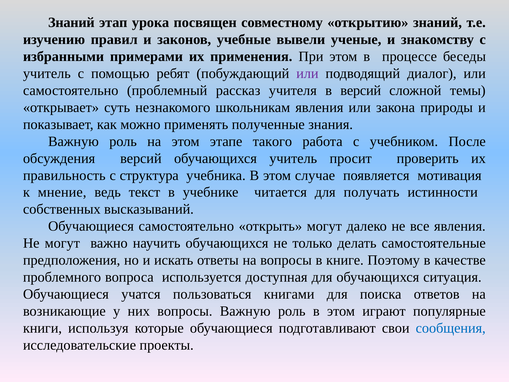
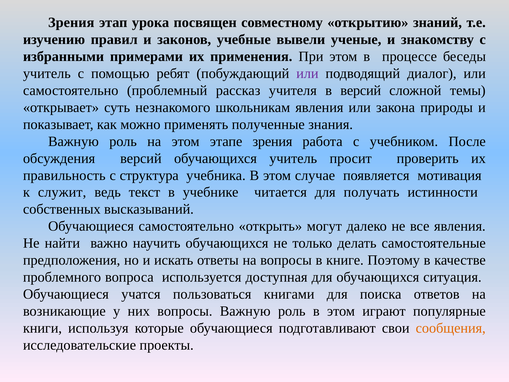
Знаний: Знаний -> Зрения (71, 22)
этапе такого: такого -> зрения (272, 141)
мнение: мнение -> служит (62, 192)
Не могут: могут -> найти (62, 243)
сообщения colour: blue -> orange (451, 328)
